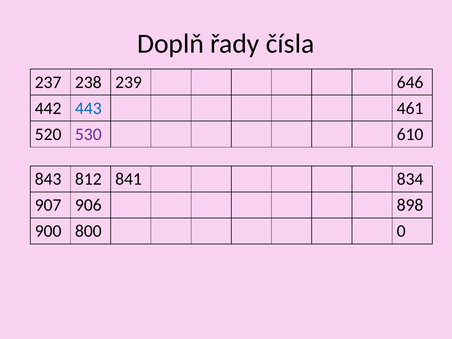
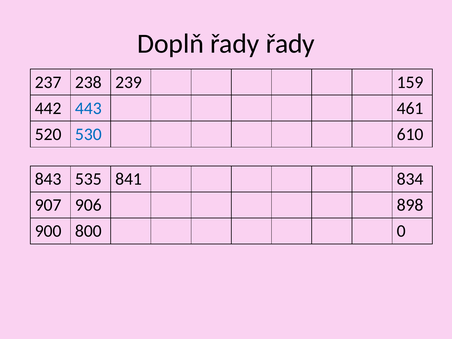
řady čísla: čísla -> řady (290, 44)
646: 646 -> 159 (410, 82)
530 colour: purple -> blue (88, 134)
812: 812 -> 535 (88, 179)
